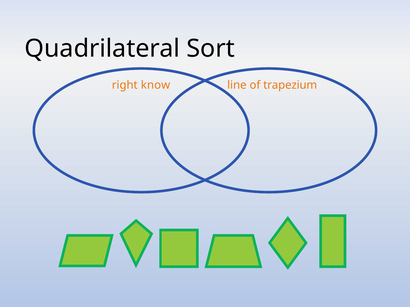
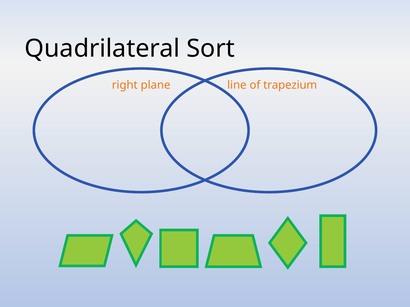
know: know -> plane (156, 85)
